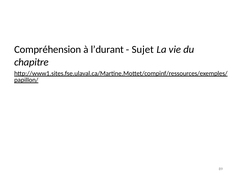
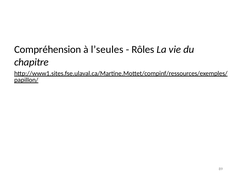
l’durant: l’durant -> l’seules (107, 50)
Sujet: Sujet -> Rôles (143, 50)
